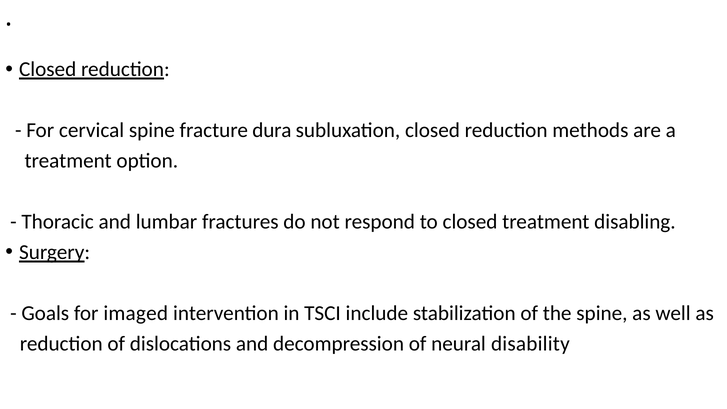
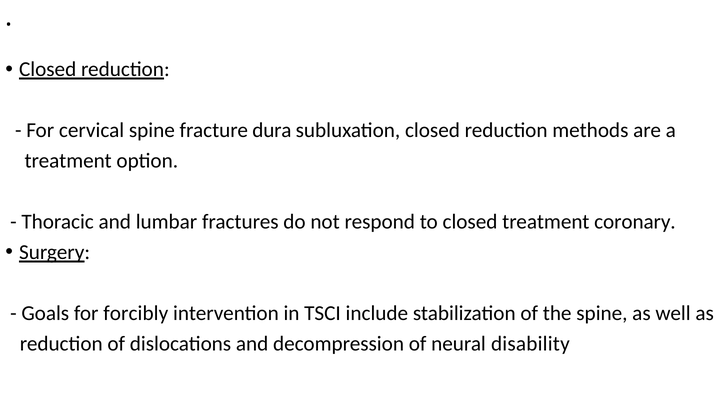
disabling: disabling -> coronary (635, 222)
imaged: imaged -> forcibly (136, 313)
